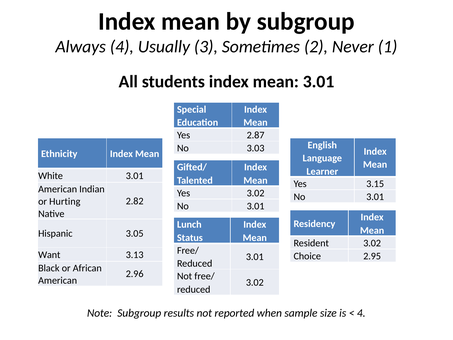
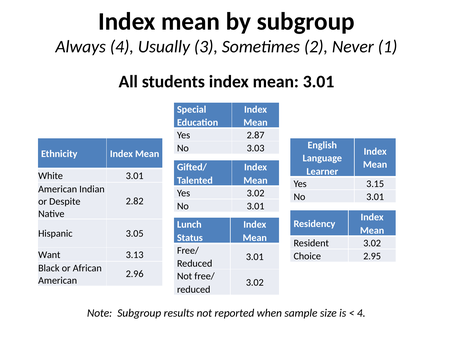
Hurting: Hurting -> Despite (65, 201)
